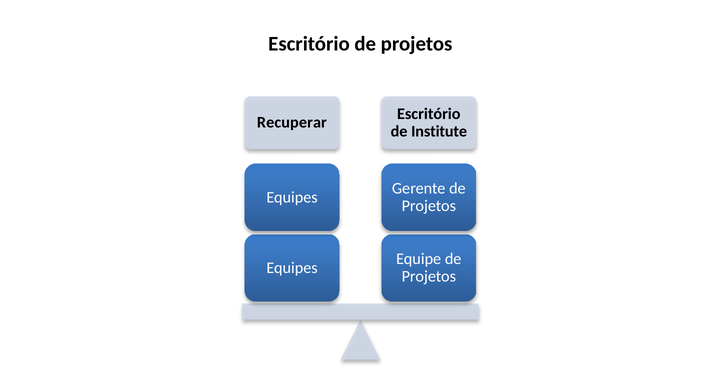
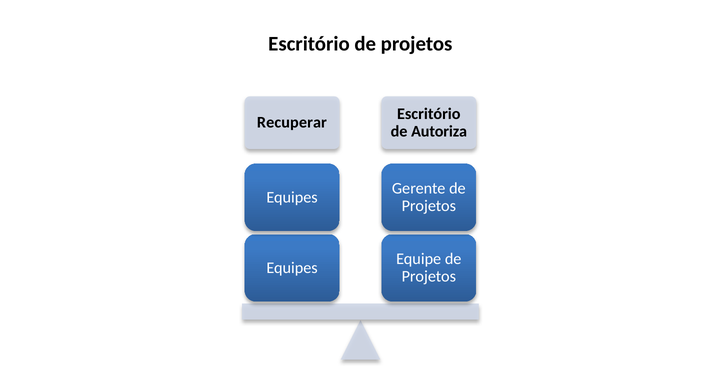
Institute: Institute -> Autoriza (439, 131)
